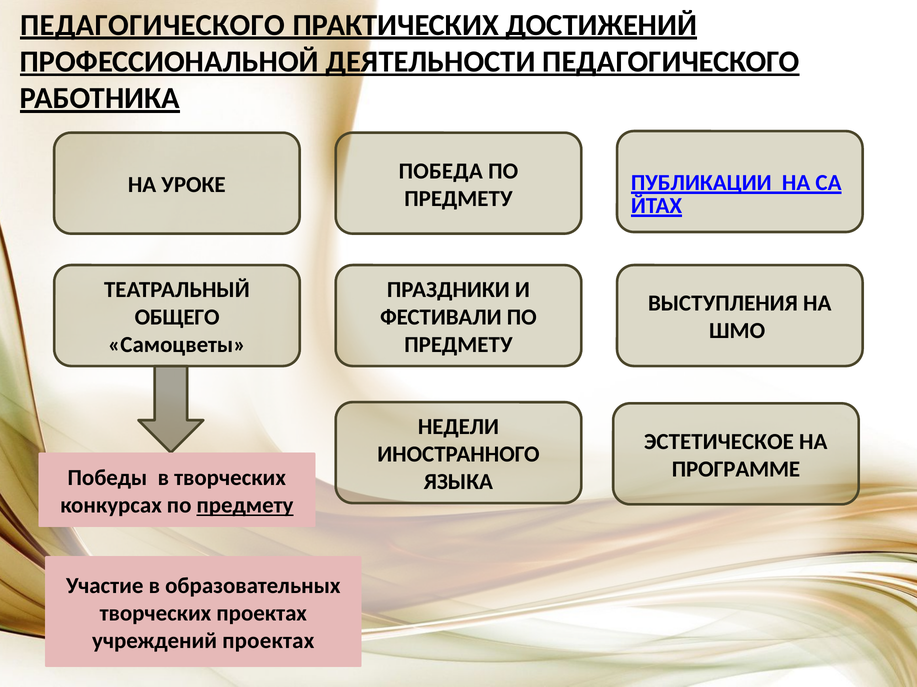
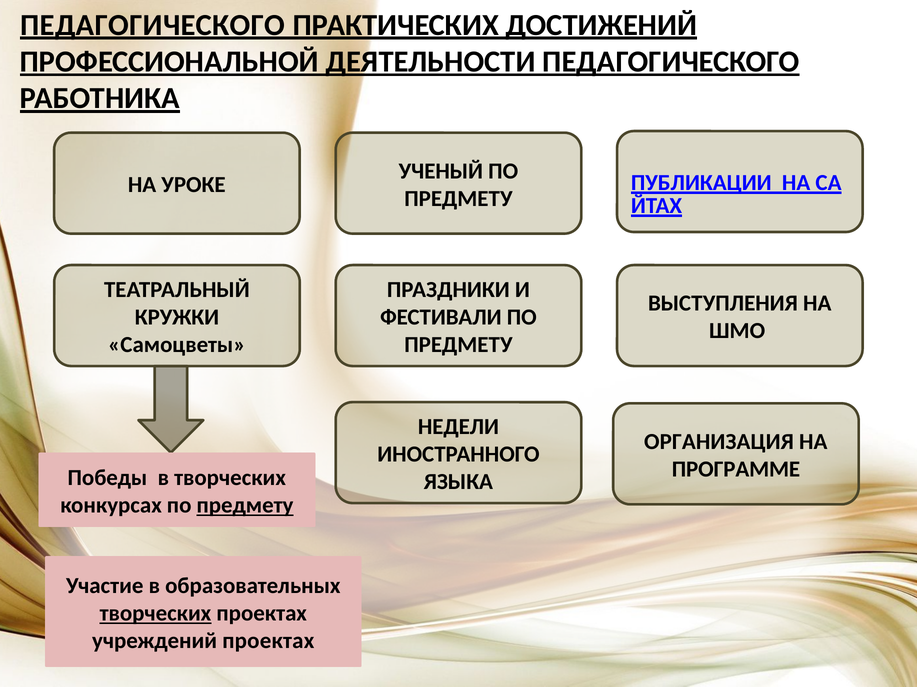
ПОБЕДА: ПОБЕДА -> УЧЕНЫЙ (441, 171)
ОБЩЕГО: ОБЩЕГО -> КРУЖКИ (177, 317)
ЭСТЕТИЧЕСКОЕ: ЭСТЕТИЧЕСКОЕ -> ОРГАНИЗАЦИЯ (719, 442)
творческих underline: none -> present (155, 614)
